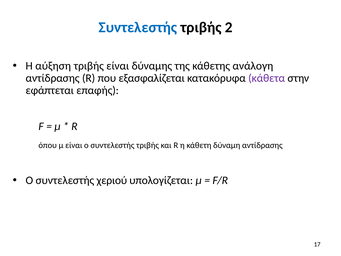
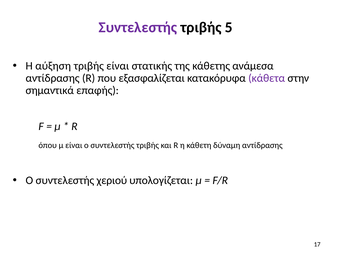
Συντελεστής colour: blue -> purple (138, 27)
2: 2 -> 5 (229, 27)
δύναμης: δύναμης -> στατικής (152, 66)
ανάλογη: ανάλογη -> ανάμεσα (253, 66)
εφάπτεται: εφάπτεται -> σημαντικά (50, 90)
